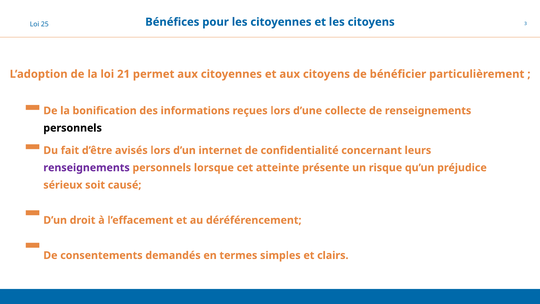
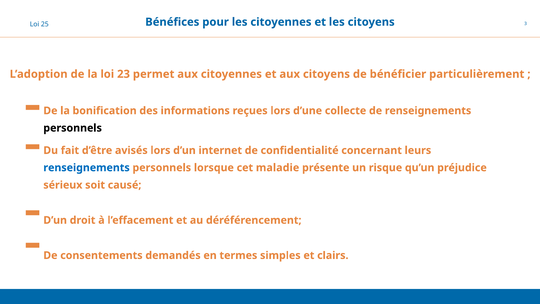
21: 21 -> 23 (124, 74)
renseignements colour: purple -> blue (87, 168)
atteinte: atteinte -> maladie (278, 168)
